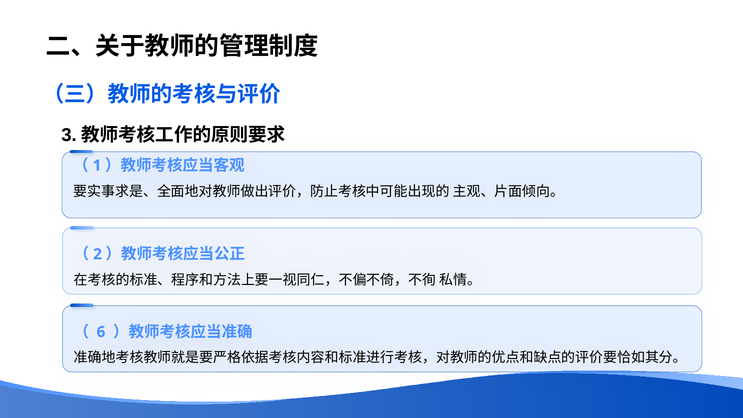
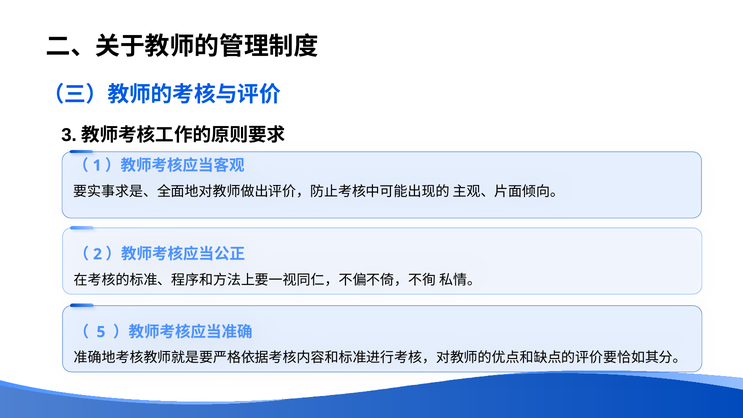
6: 6 -> 5 (101, 332)
